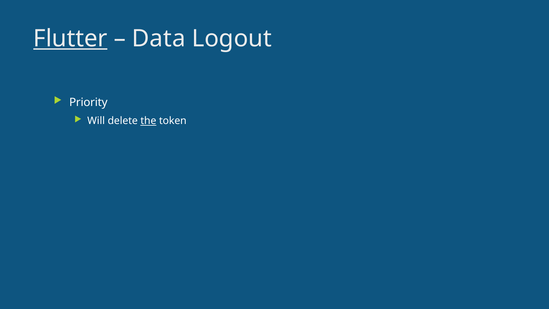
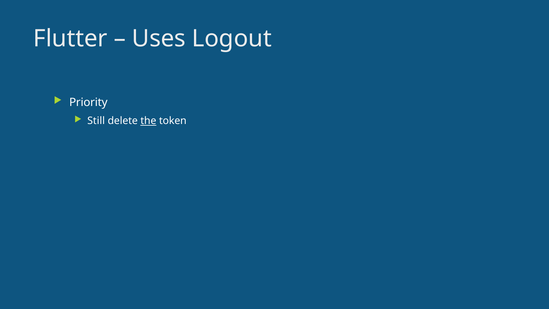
Flutter underline: present -> none (70, 39)
Data: Data -> Uses (159, 39)
Will: Will -> Still (96, 121)
